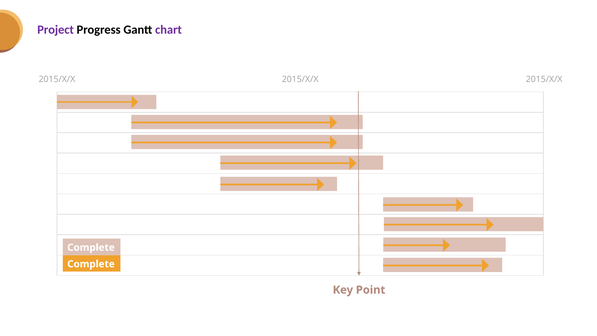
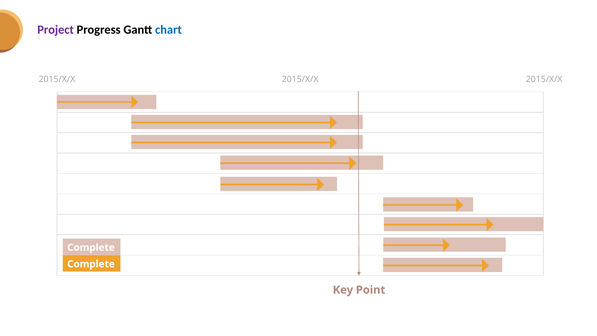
chart colour: purple -> blue (168, 30)
